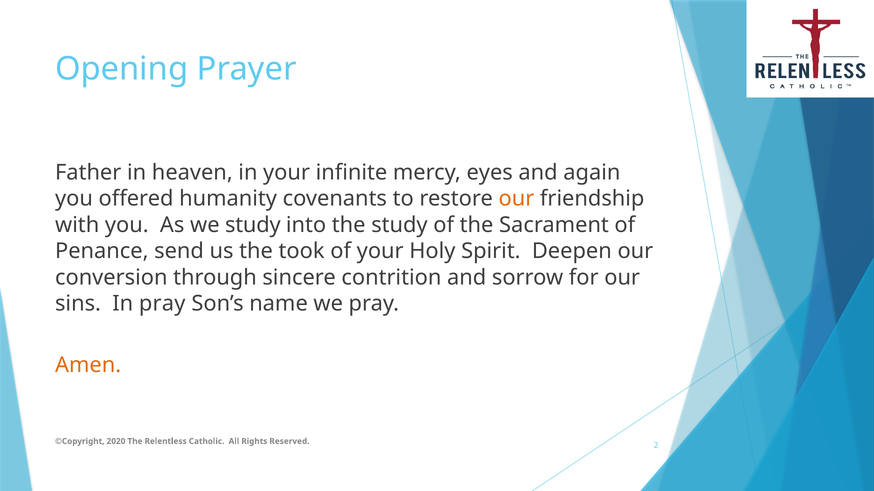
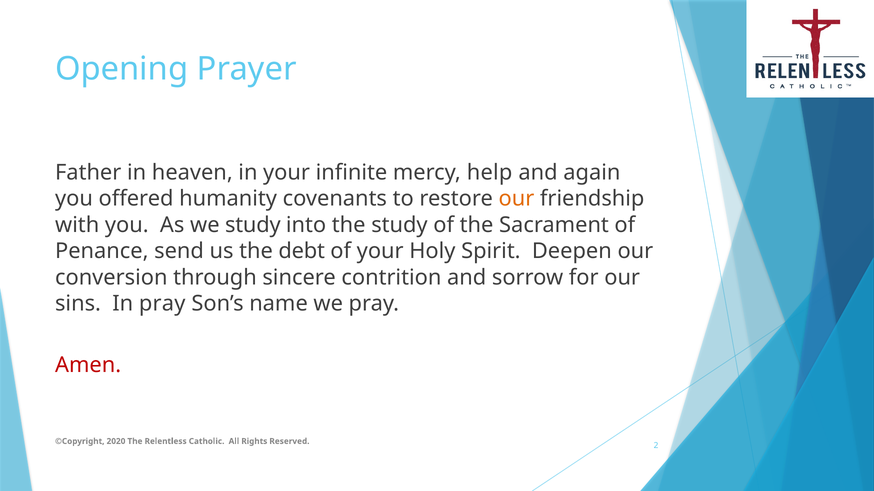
eyes: eyes -> help (490, 173)
took: took -> debt (302, 251)
Amen colour: orange -> red (88, 365)
